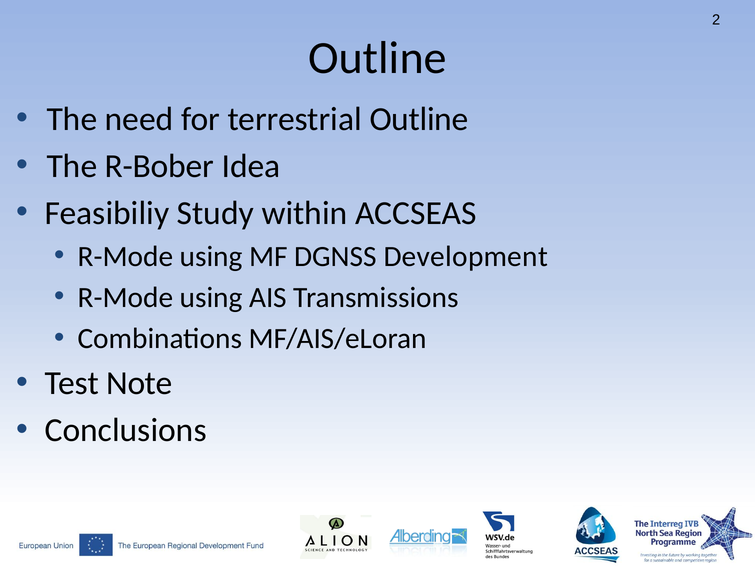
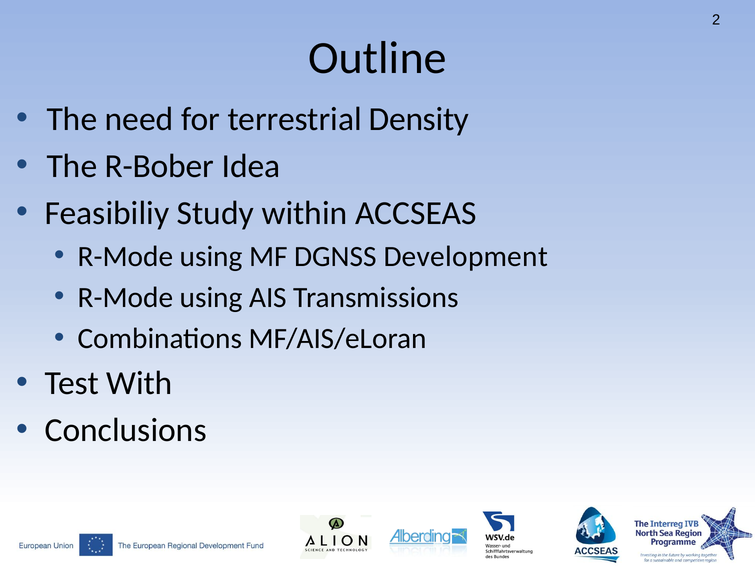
terrestrial Outline: Outline -> Density (419, 119)
Note: Note -> With (139, 383)
